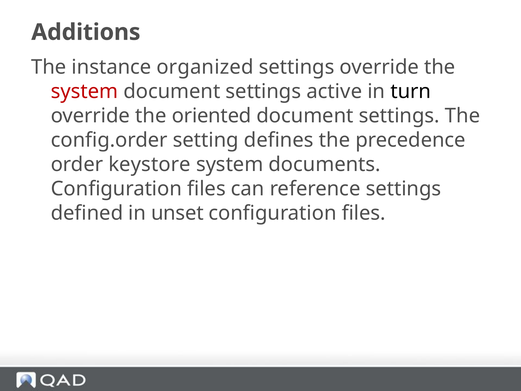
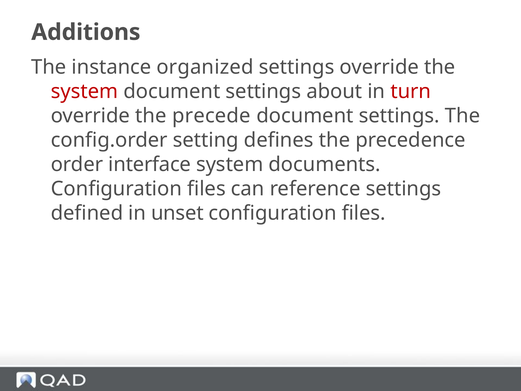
active: active -> about (334, 91)
turn colour: black -> red (411, 91)
oriented: oriented -> precede (211, 116)
keystore: keystore -> interface (150, 164)
